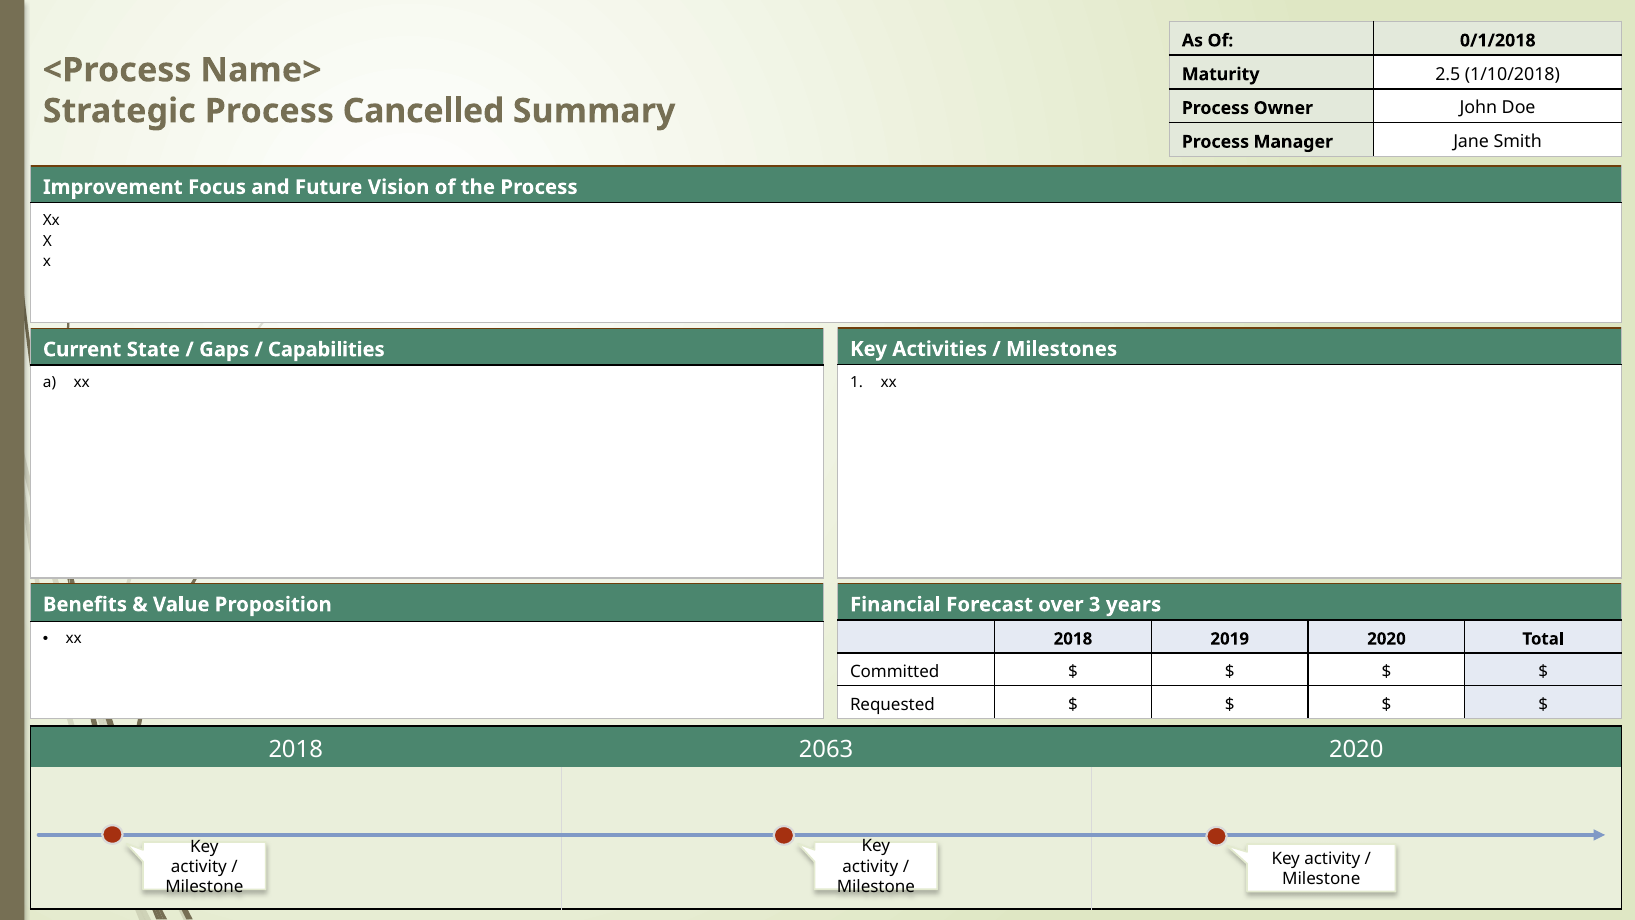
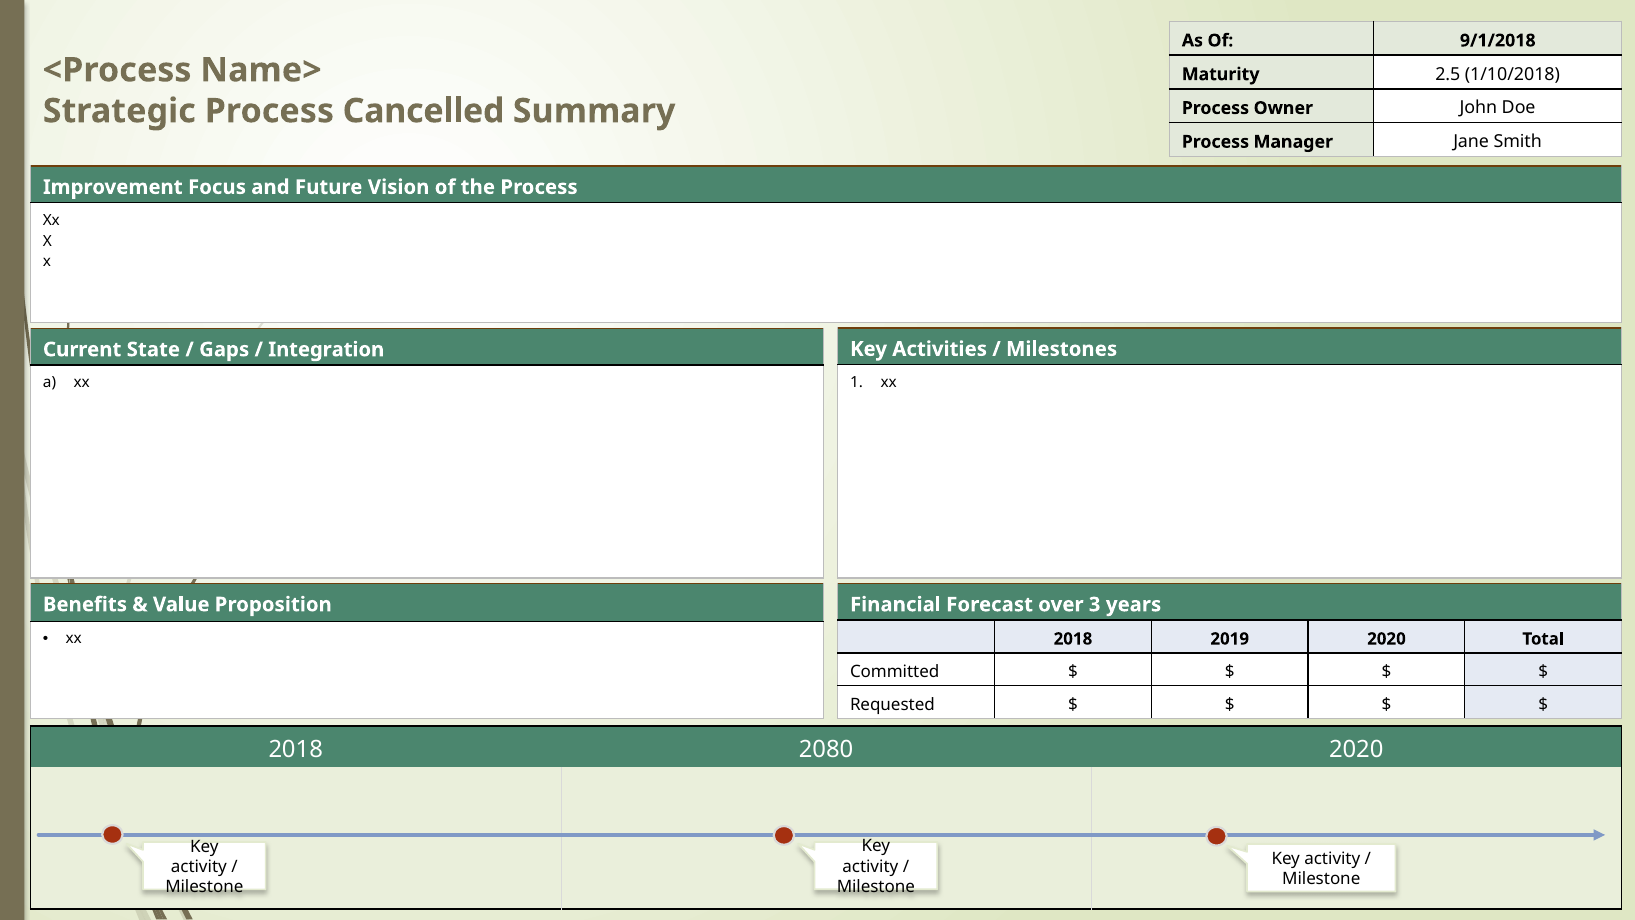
0/1/2018: 0/1/2018 -> 9/1/2018 (1498, 41)
Capabilities: Capabilities -> Integration (326, 349)
2063: 2063 -> 2080 (826, 749)
